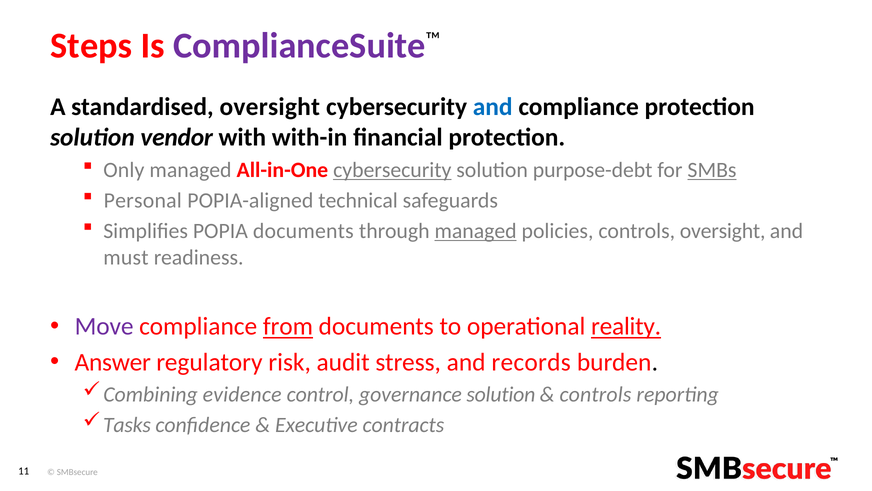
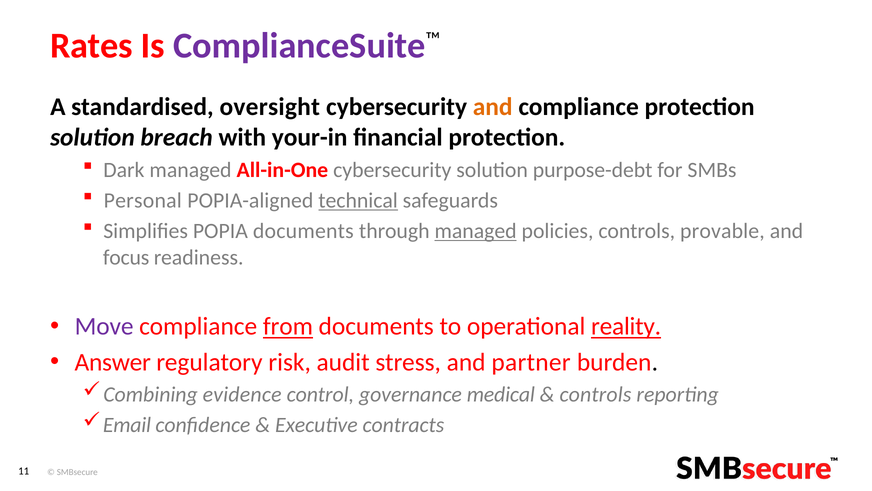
Steps: Steps -> Rates (91, 46)
and colour: blue -> orange (493, 107)
vendor: vendor -> breach (177, 137)
with-in: with-in -> your-in (310, 137)
Only: Only -> Dark (124, 170)
cybersecurity underline: present -> none (392, 170)
SMBs underline: present -> none (712, 170)
technical underline: none -> present (358, 200)
controls oversight: oversight -> provable (722, 231)
must: must -> focus (126, 257)
records: records -> partner (531, 362)
governance solution: solution -> medical (501, 394)
Tasks: Tasks -> Email (127, 425)
